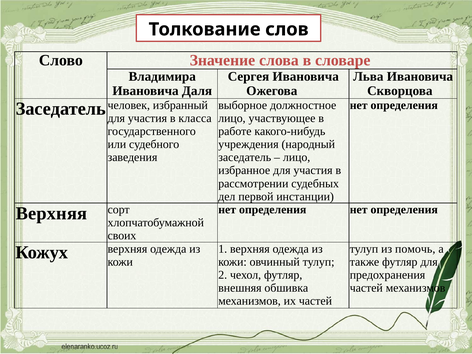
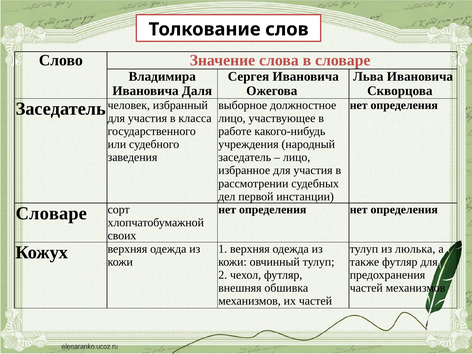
Верхняя: Верхняя -> Словаре (51, 213)
помочь: помочь -> люлька (415, 249)
